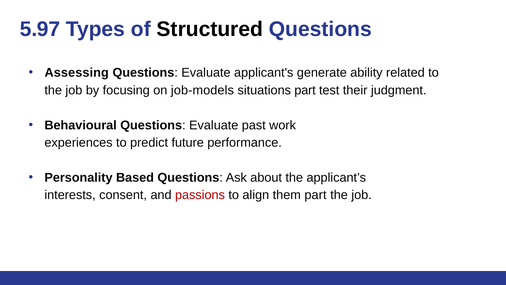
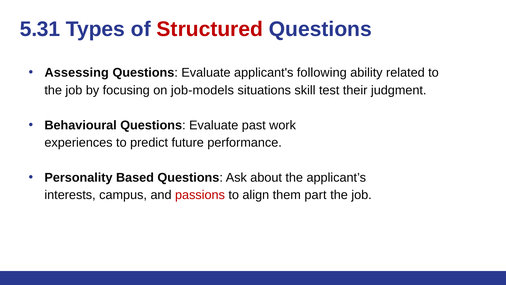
5.97: 5.97 -> 5.31 (40, 29)
Structured colour: black -> red (210, 29)
generate: generate -> following (322, 73)
situations part: part -> skill (305, 90)
consent: consent -> campus (123, 195)
